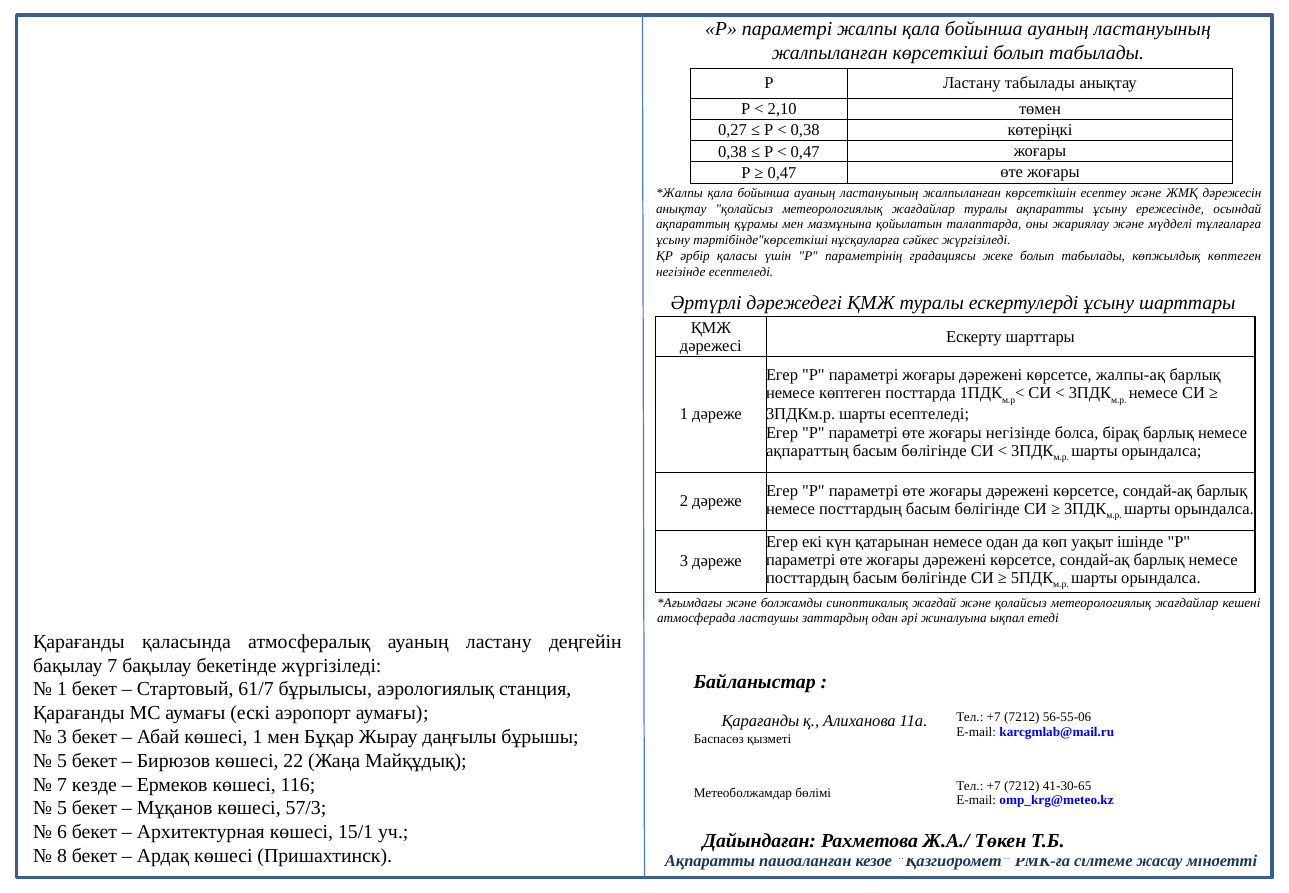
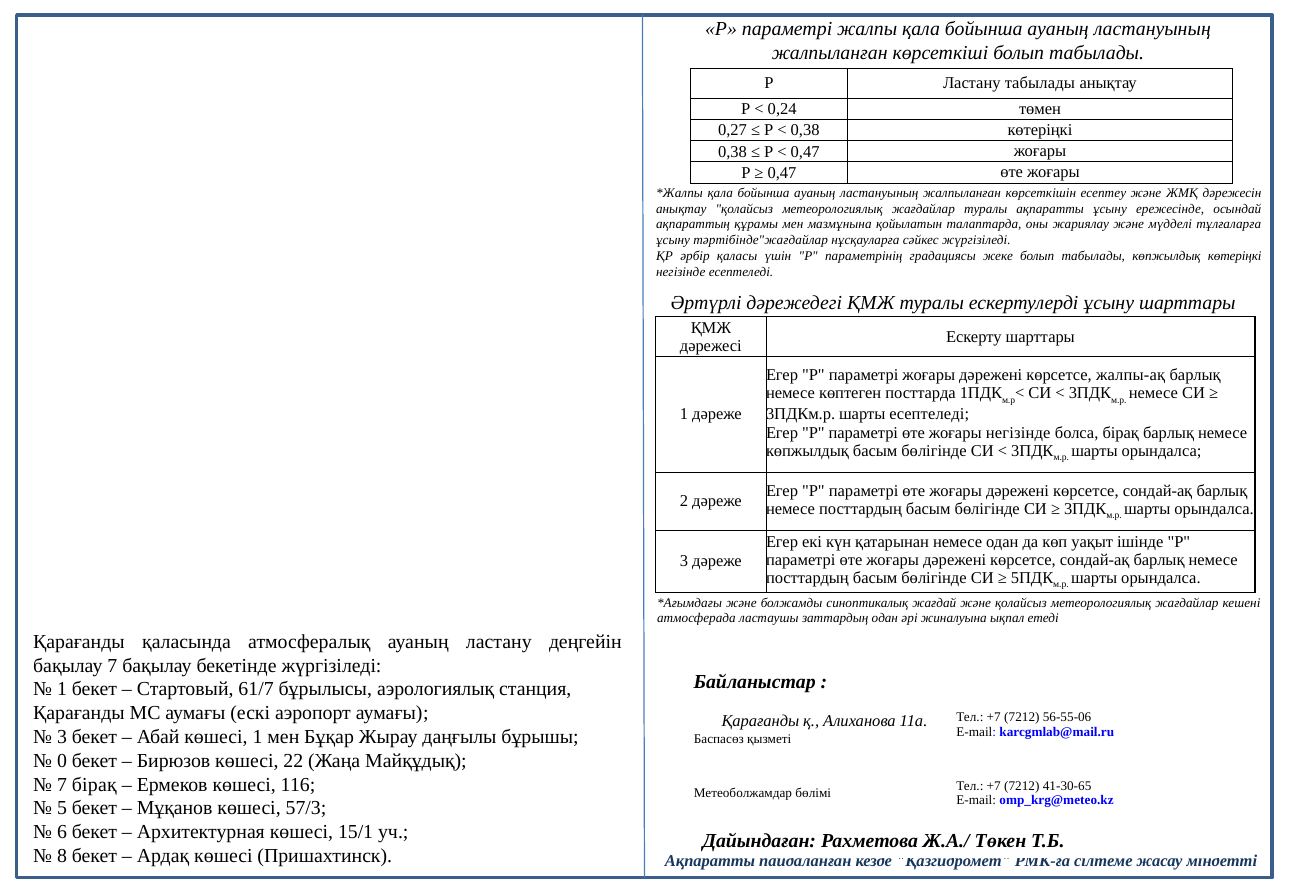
2,10: 2,10 -> 0,24 (782, 109)
тәртібінде"көрсеткіші: тәртібінде"көрсеткіші -> тәртібінде"жағдайлар (761, 240)
көпжылдық көптеген: көптеген -> көтеріңкі (1235, 256)
ақпараттың: ақпараттың -> көпжылдық (807, 451)
5: 5 -> 0 (62, 760)
7 кезде: кезде -> бірақ (94, 784)
